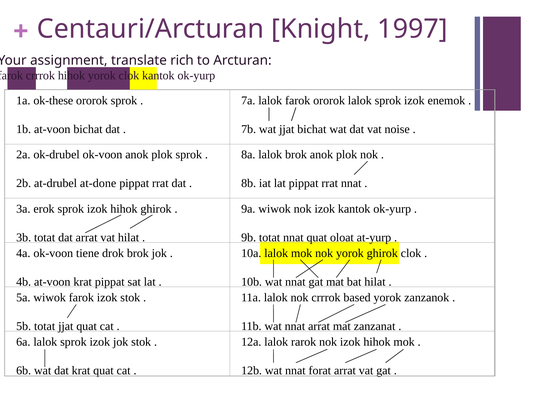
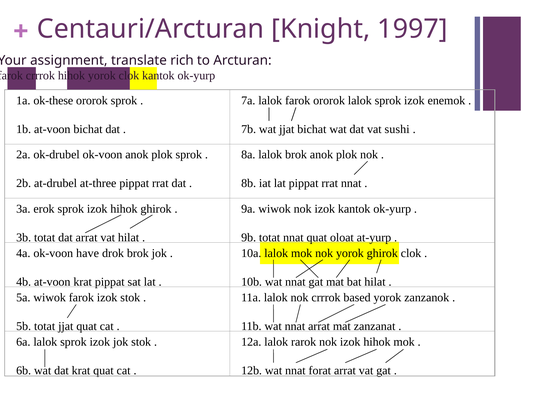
noise: noise -> sushi (397, 129)
at-done: at-done -> at-three (98, 184)
tiene: tiene -> have (88, 254)
